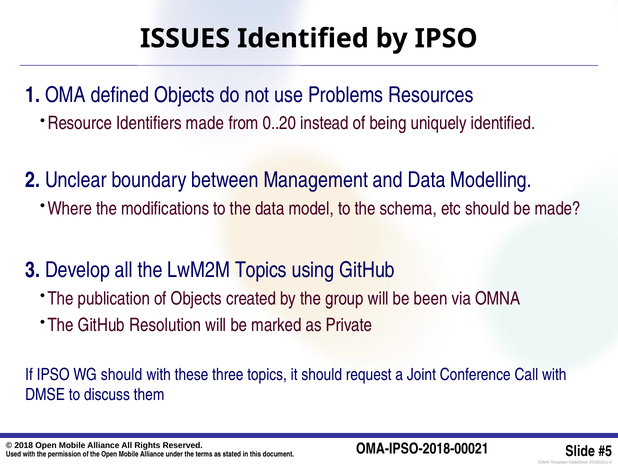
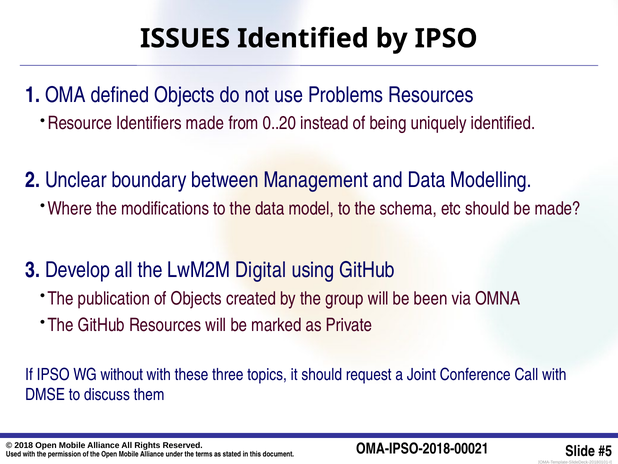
LwM2M Topics: Topics -> Digital (261, 270)
GitHub Resolution: Resolution -> Resources (165, 325)
WG should: should -> without (122, 374)
